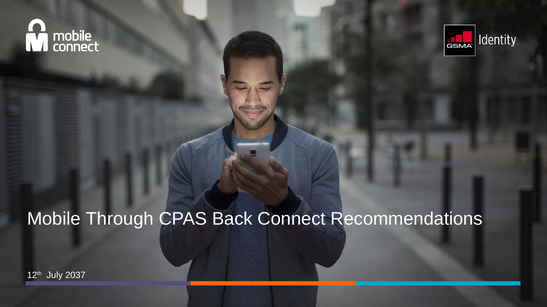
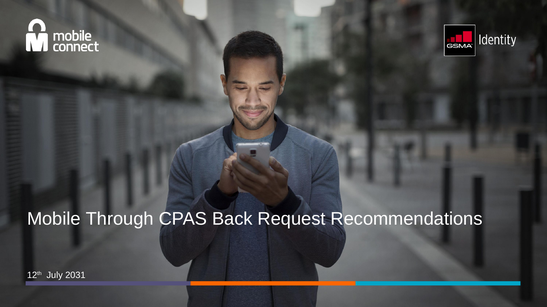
Connect: Connect -> Request (292, 219)
2037: 2037 -> 2031 (75, 276)
